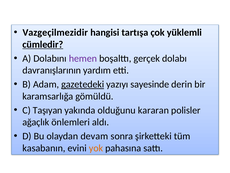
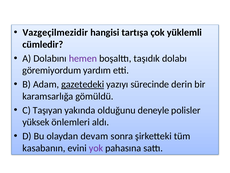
cümledir underline: present -> none (43, 44)
gerçek: gerçek -> taşıdık (147, 58)
davranışlarının: davranışlarının -> göremiyordum (52, 70)
sayesinde: sayesinde -> sürecinde (150, 84)
kararan: kararan -> deneyle (153, 110)
ağaçlık: ağaçlık -> yüksek (36, 122)
yok colour: orange -> purple (96, 148)
